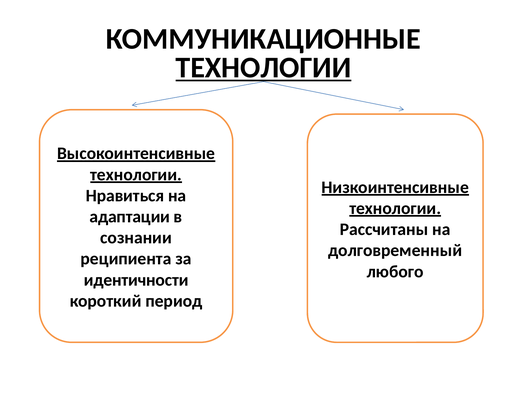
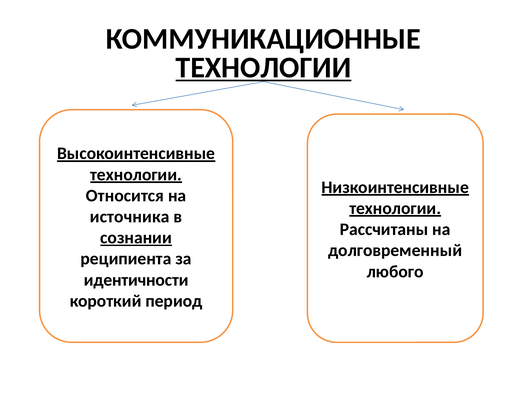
Нравиться: Нравиться -> Относится (125, 196)
адаптации: адаптации -> источника (130, 217)
сознании underline: none -> present (136, 238)
